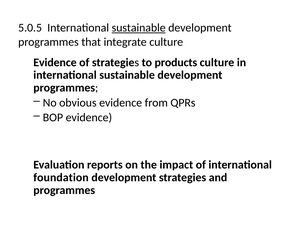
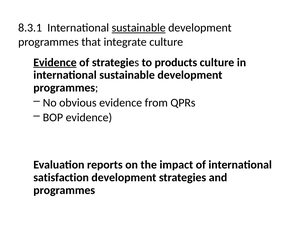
5.0.5: 5.0.5 -> 8.3.1 (30, 28)
Evidence underline: none -> present (55, 62)
foundation: foundation -> satisfaction (61, 178)
